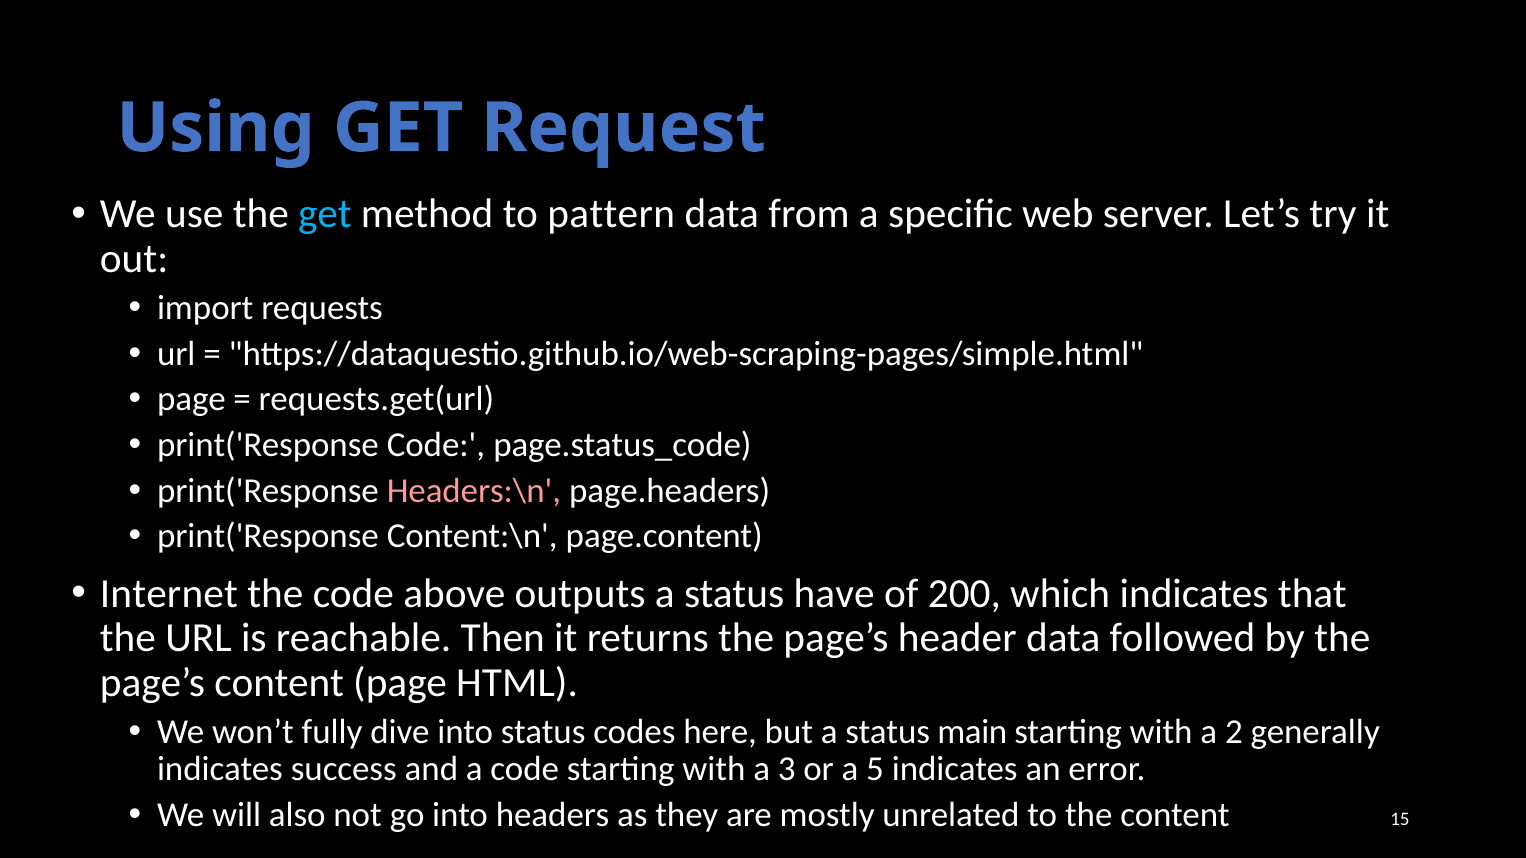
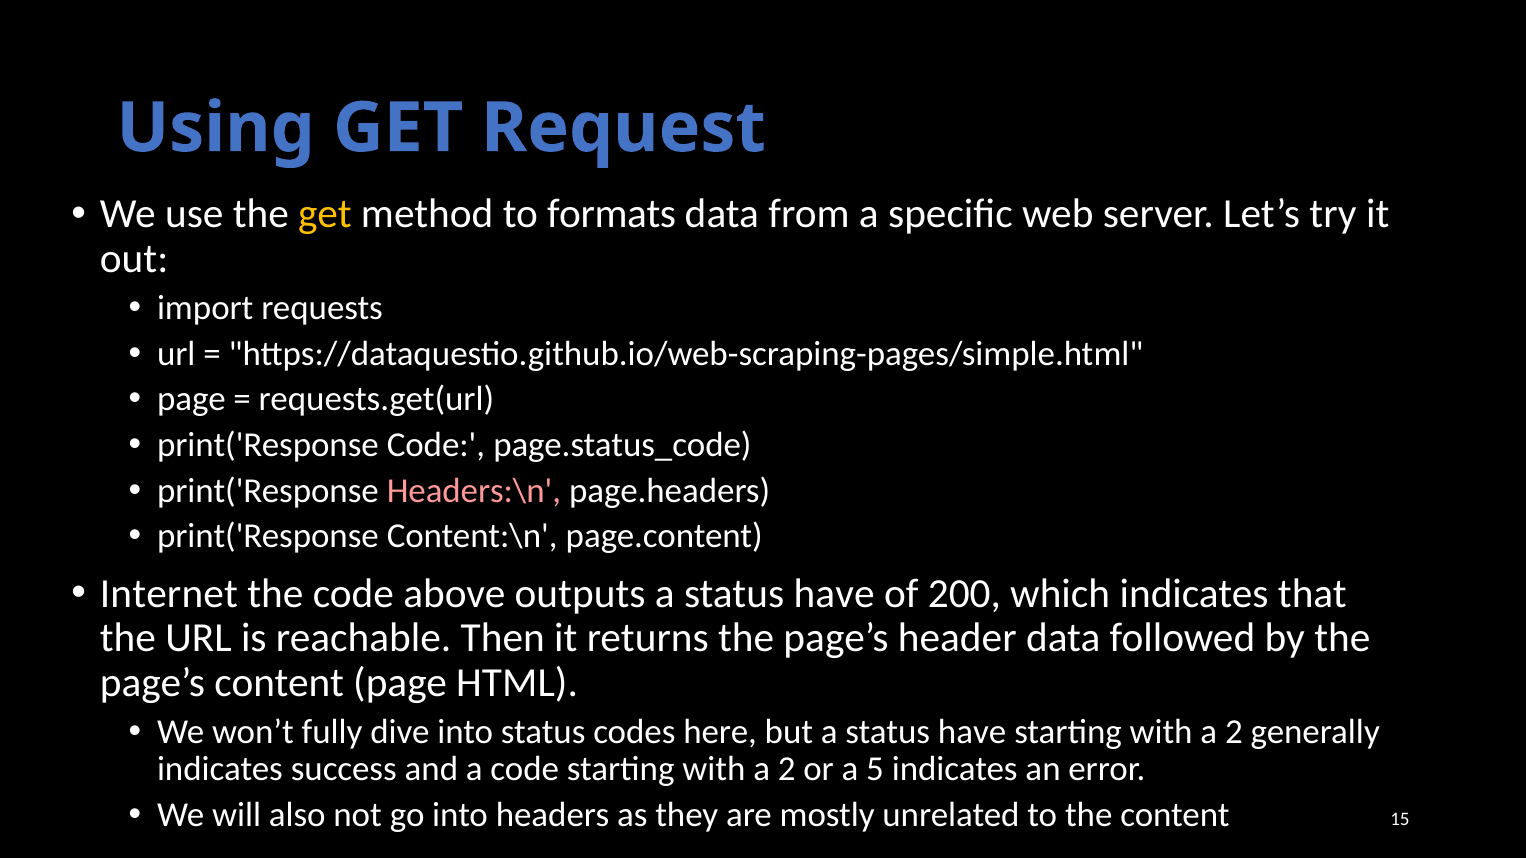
get colour: light blue -> yellow (325, 214)
pattern: pattern -> formats (612, 214)
but a status main: main -> have (972, 732)
3: 3 -> 2 (787, 770)
